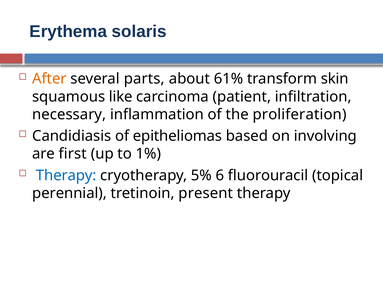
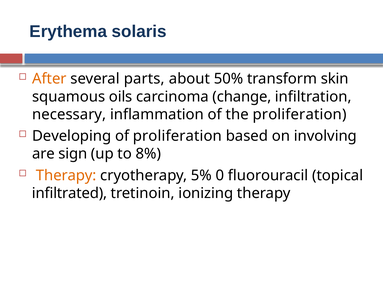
61%: 61% -> 50% (228, 79)
like: like -> oils (121, 97)
patient: patient -> change (242, 97)
Candidiasis: Candidiasis -> Developing (72, 136)
of epitheliomas: epitheliomas -> proliferation (177, 136)
first: first -> sign (73, 154)
1%: 1% -> 8% (148, 154)
Therapy colour: blue -> orange (66, 176)
6: 6 -> 0 (220, 176)
perennial: perennial -> infiltrated (70, 193)
present: present -> ionizing (206, 193)
